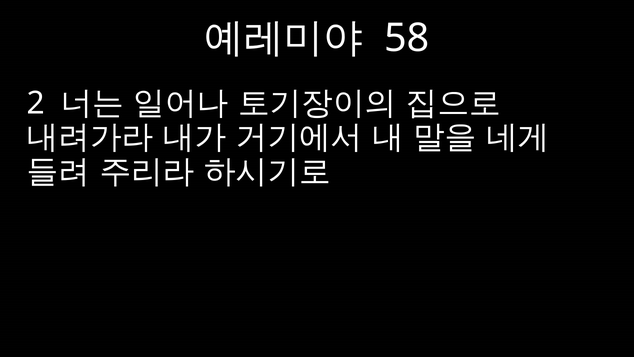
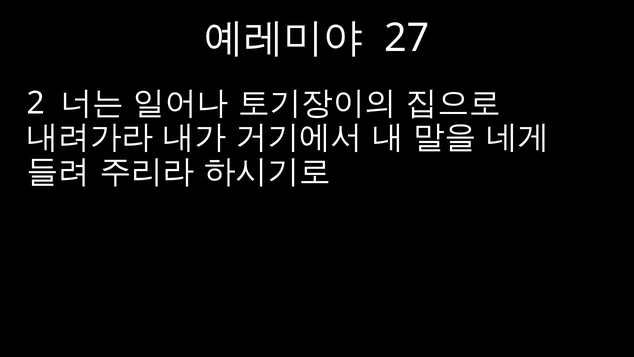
58: 58 -> 27 (407, 38)
